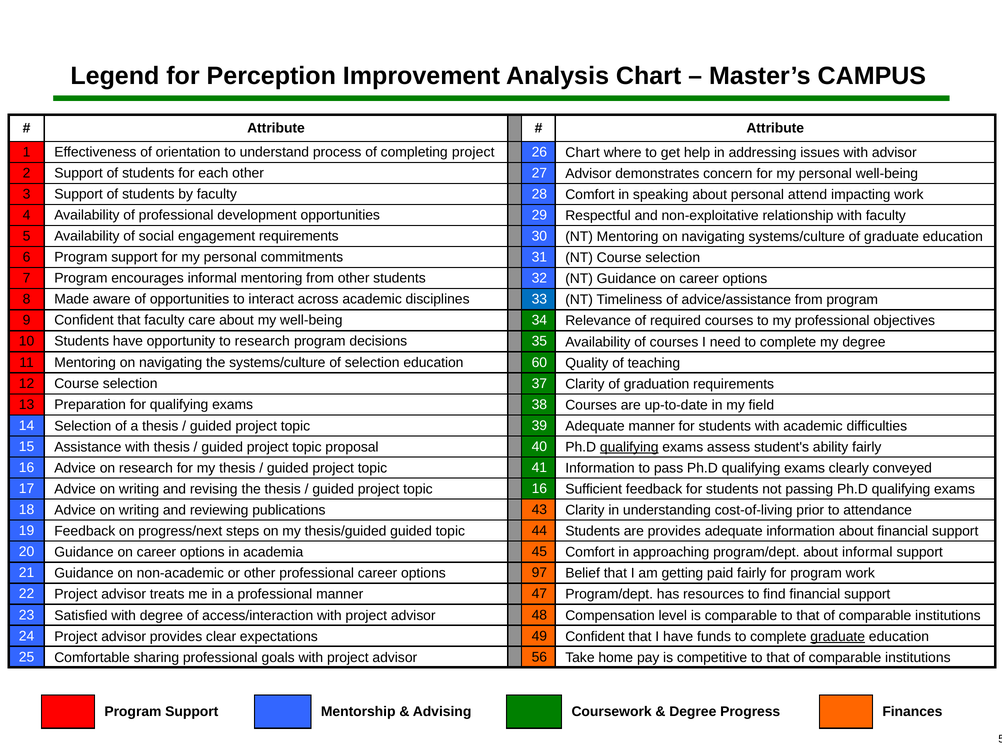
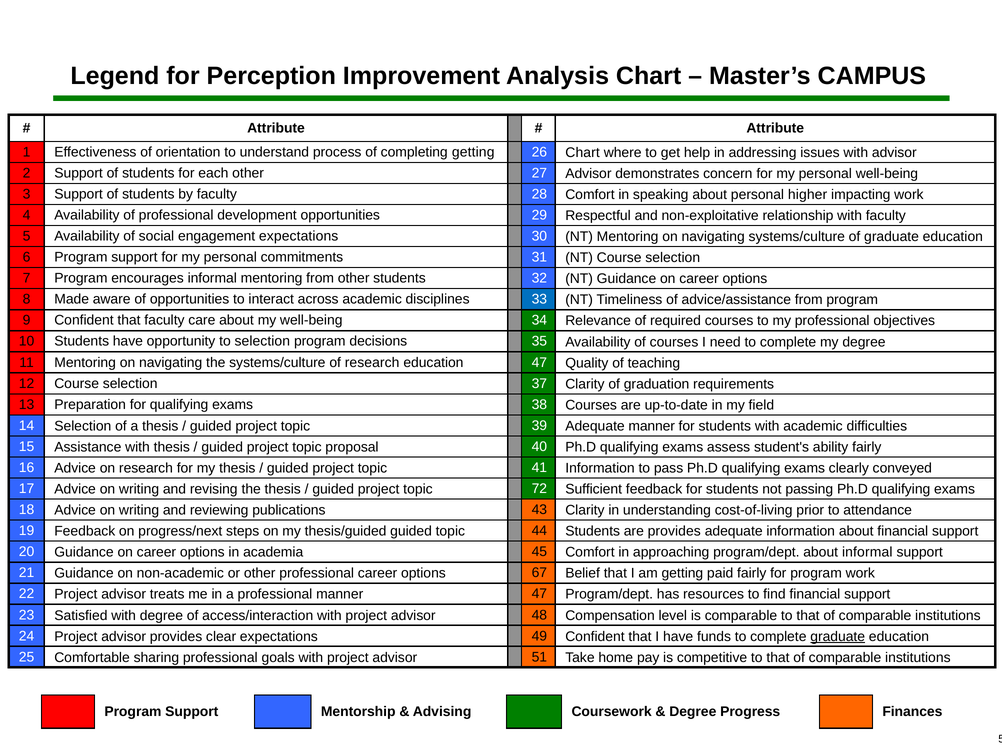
completing project: project -> getting (473, 152)
attend: attend -> higher (808, 195)
engagement requirements: requirements -> expectations (299, 236)
to research: research -> selection (262, 341)
of selection: selection -> research (372, 362)
education 60: 60 -> 47 (539, 362)
qualifying underline: present -> none (629, 447)
topic 16: 16 -> 72 (539, 488)
97: 97 -> 67 (539, 572)
56: 56 -> 51 (539, 657)
